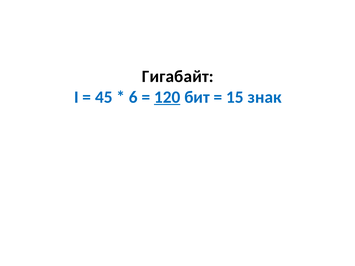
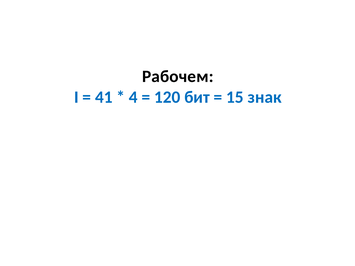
Гигабайт: Гигабайт -> Рабочем (178, 77)
45: 45 -> 41 (104, 97)
6: 6 -> 4 (133, 97)
120 underline: present -> none (167, 97)
